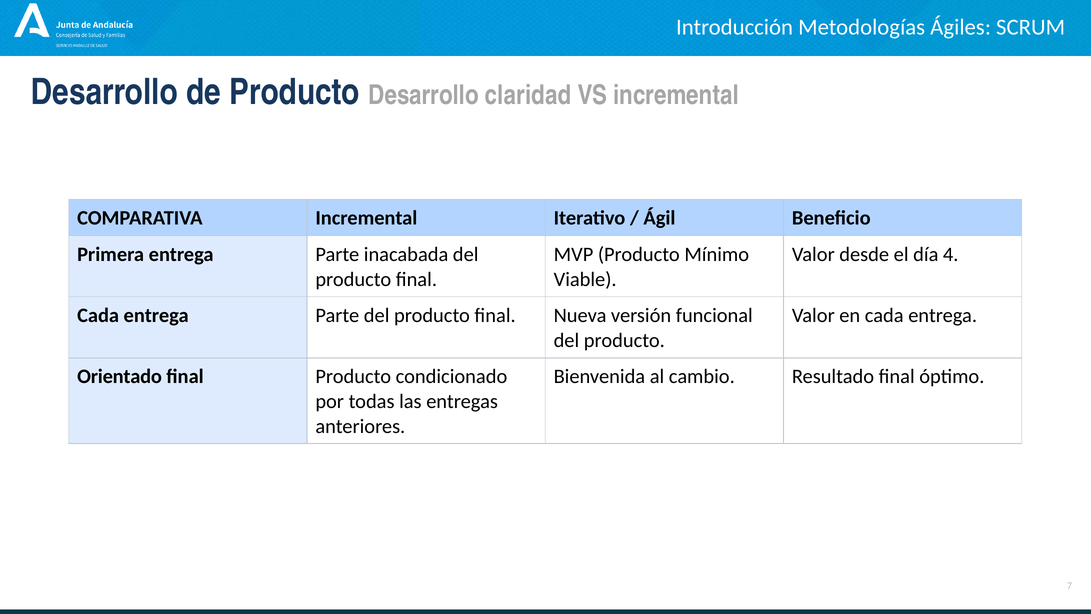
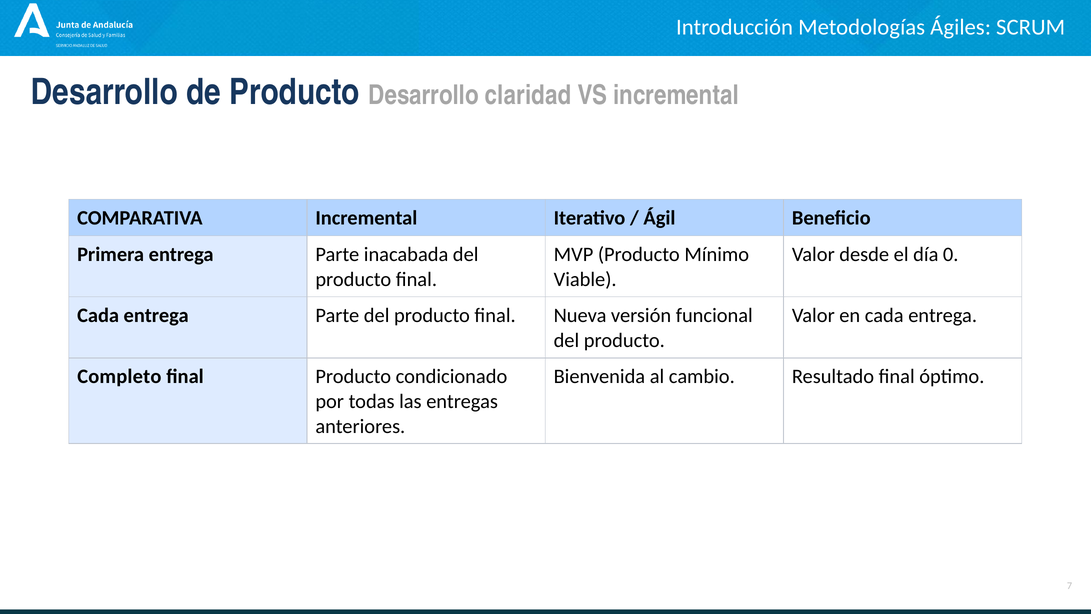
4: 4 -> 0 (951, 254)
Orientado: Orientado -> Completo (119, 376)
